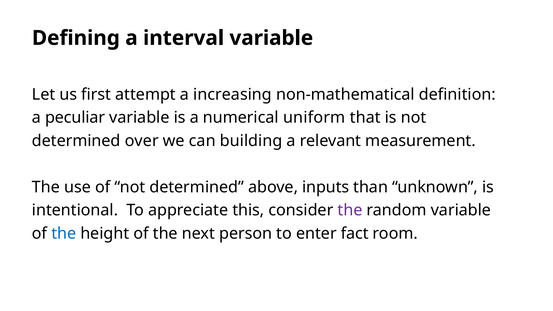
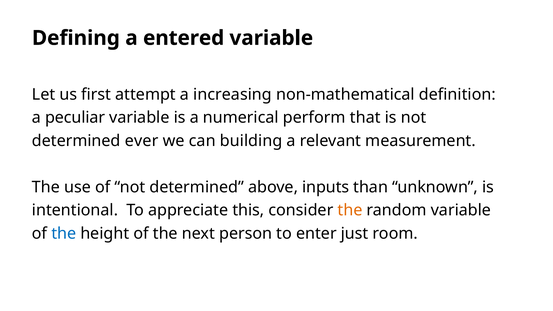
interval: interval -> entered (184, 38)
uniform: uniform -> perform (314, 118)
over: over -> ever (142, 141)
the colour: purple -> orange (350, 210)
fact: fact -> just (355, 234)
